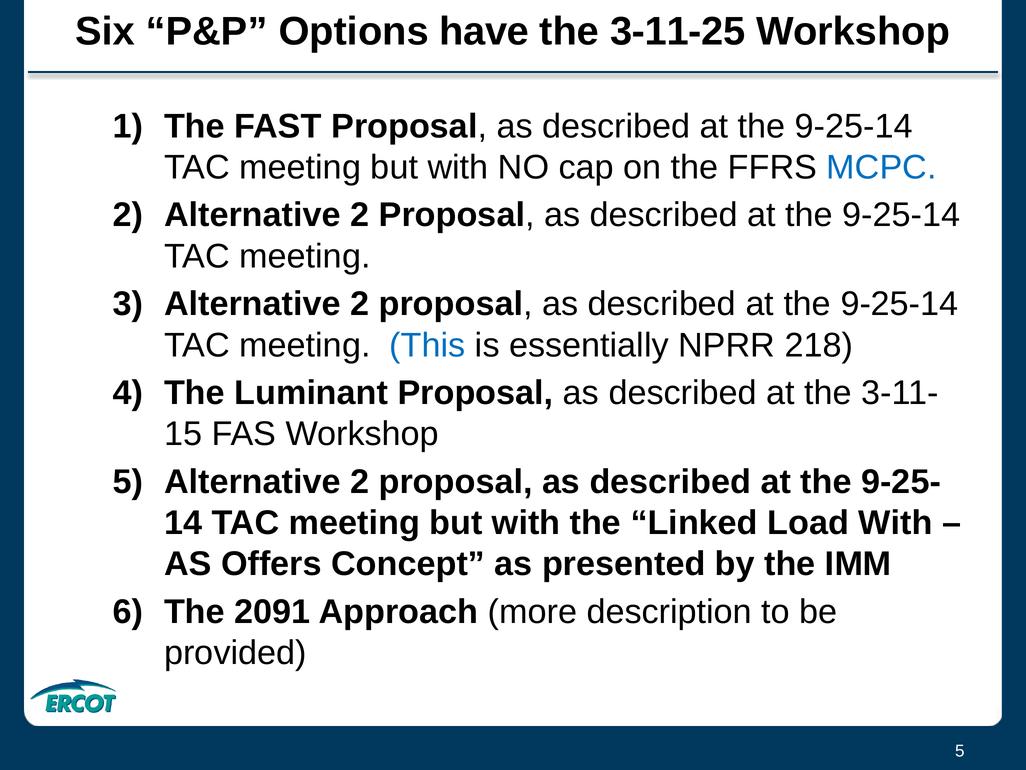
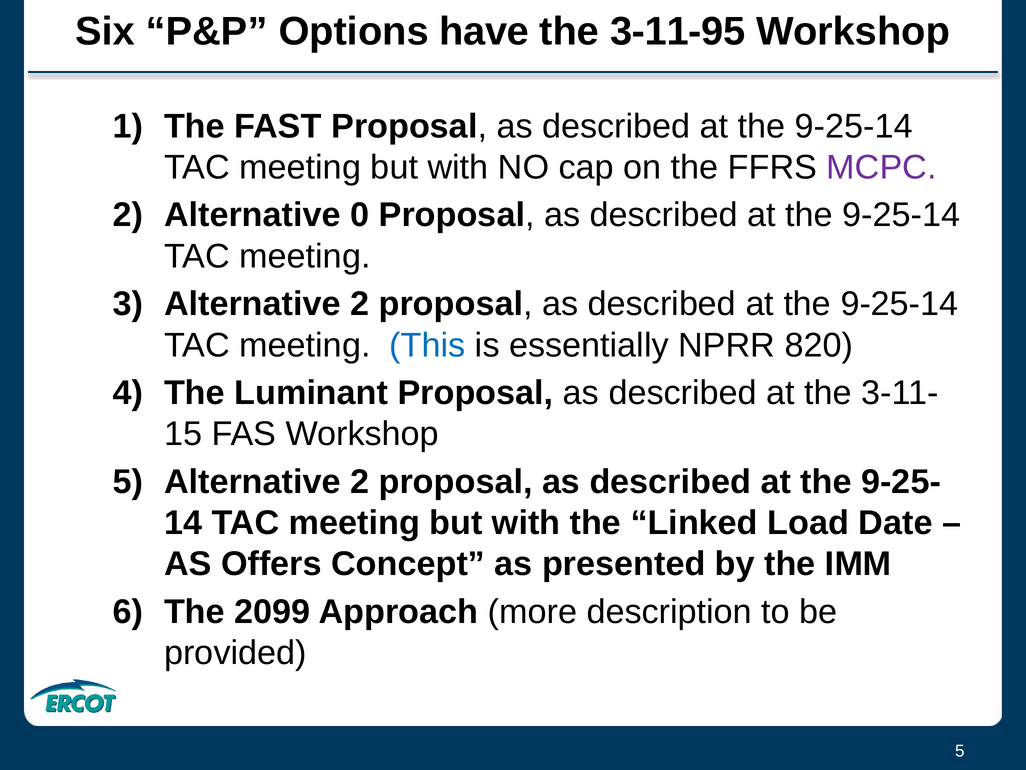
3-11-25: 3-11-25 -> 3-11-95 (678, 31)
MCPC colour: blue -> purple (882, 167)
2 Alternative 2: 2 -> 0 (360, 215)
218: 218 -> 820 (819, 345)
Load With: With -> Date (896, 523)
2091: 2091 -> 2099 (272, 612)
